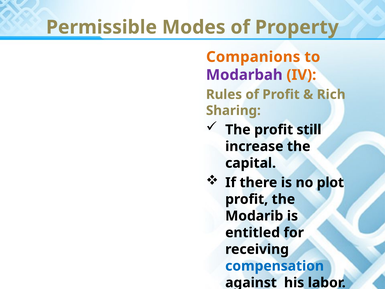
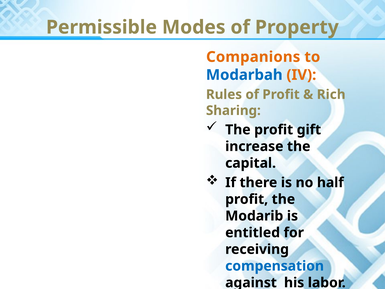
Modarbah colour: purple -> blue (244, 75)
still: still -> gift (309, 130)
plot: plot -> half (330, 182)
